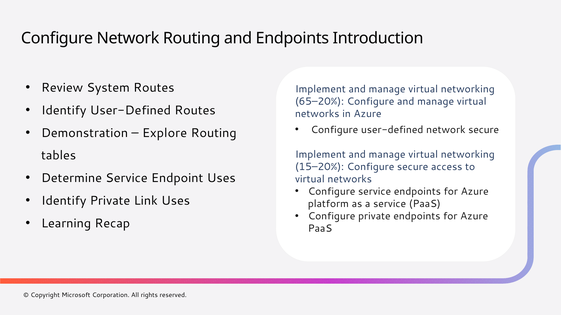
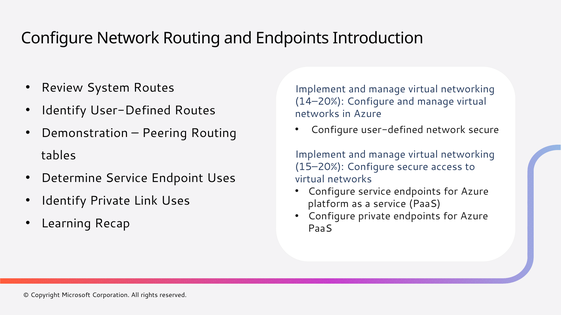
65–20%: 65–20% -> 14–20% (319, 102)
Explore: Explore -> Peering (165, 133)
